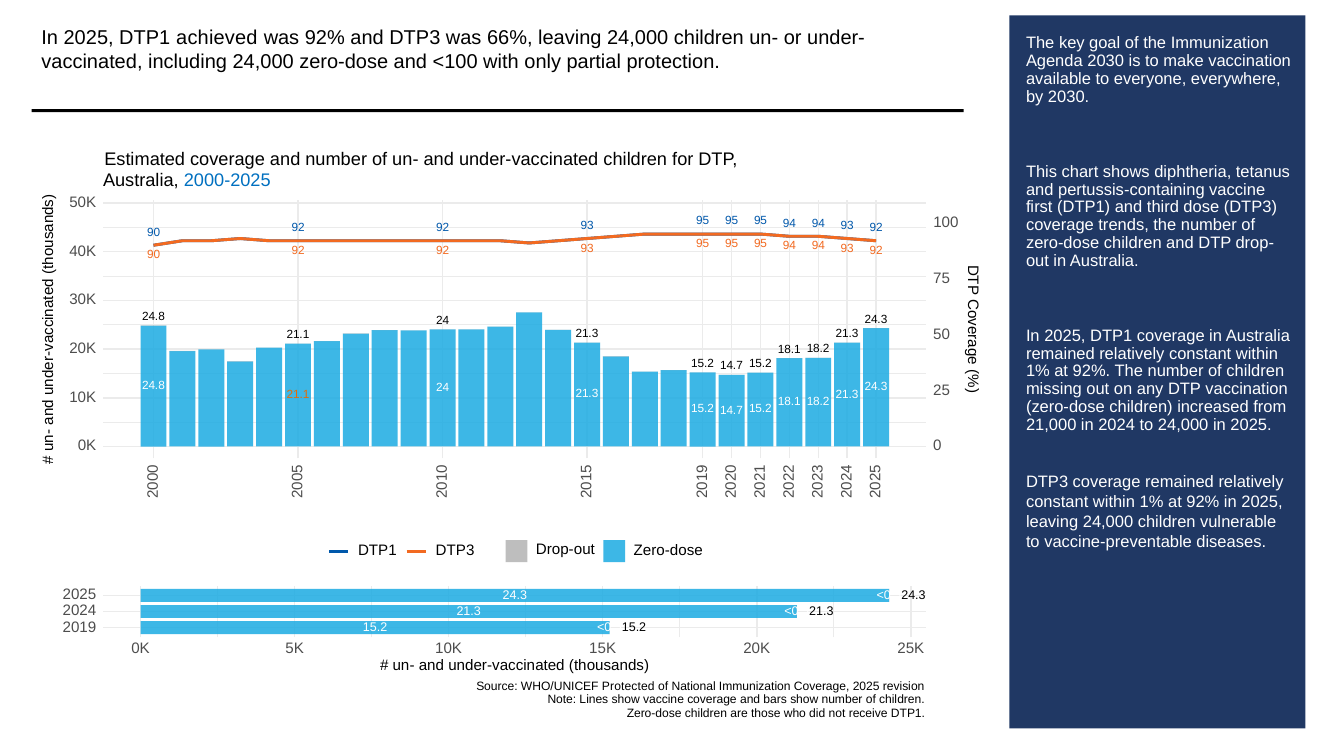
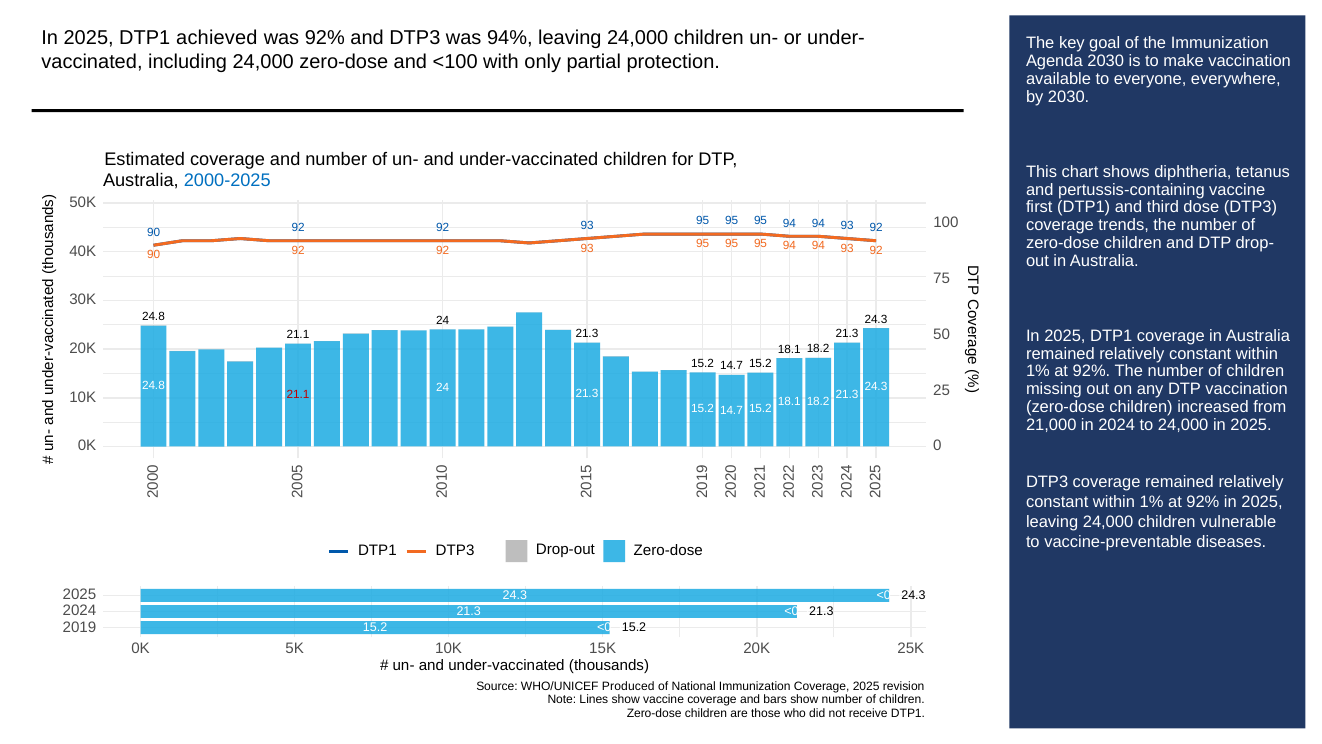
66%: 66% -> 94% (510, 38)
21.1 colour: orange -> red (298, 394)
Protected: Protected -> Produced (628, 686)
